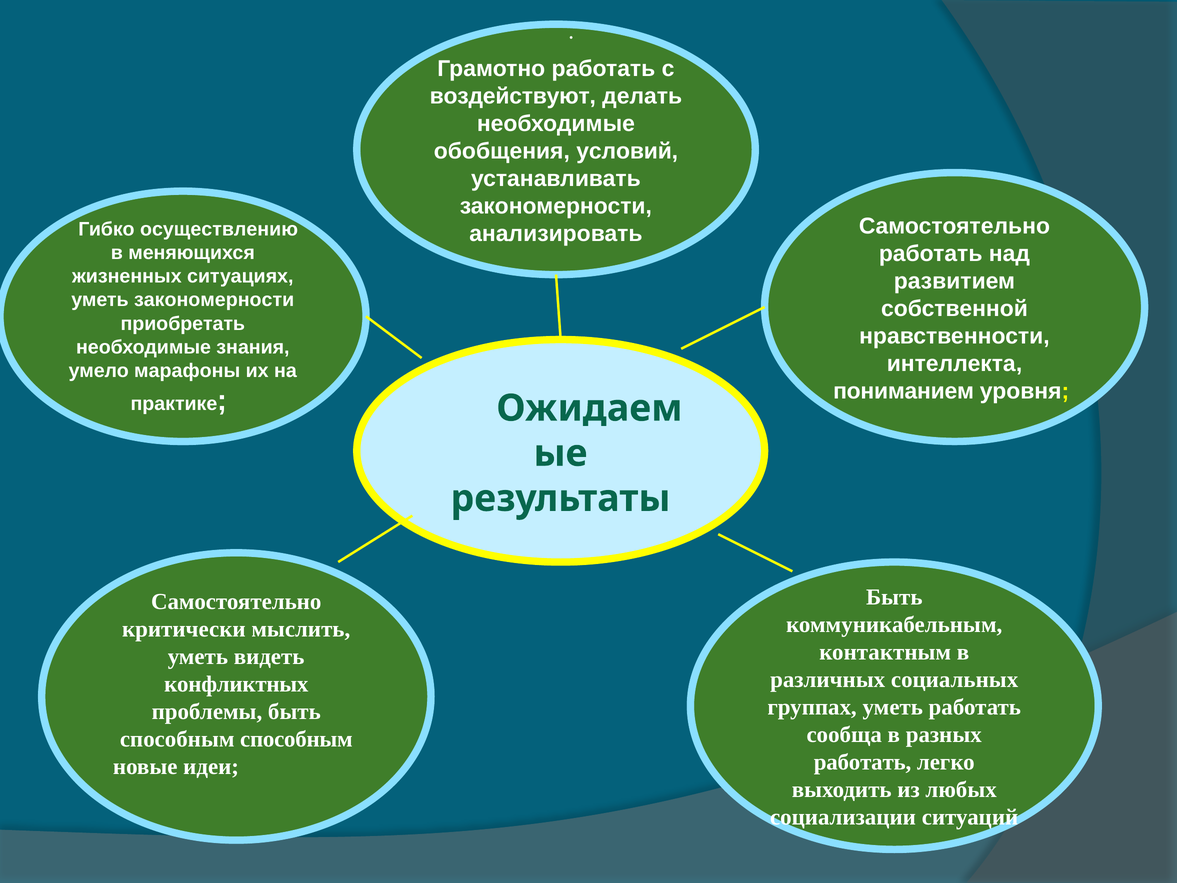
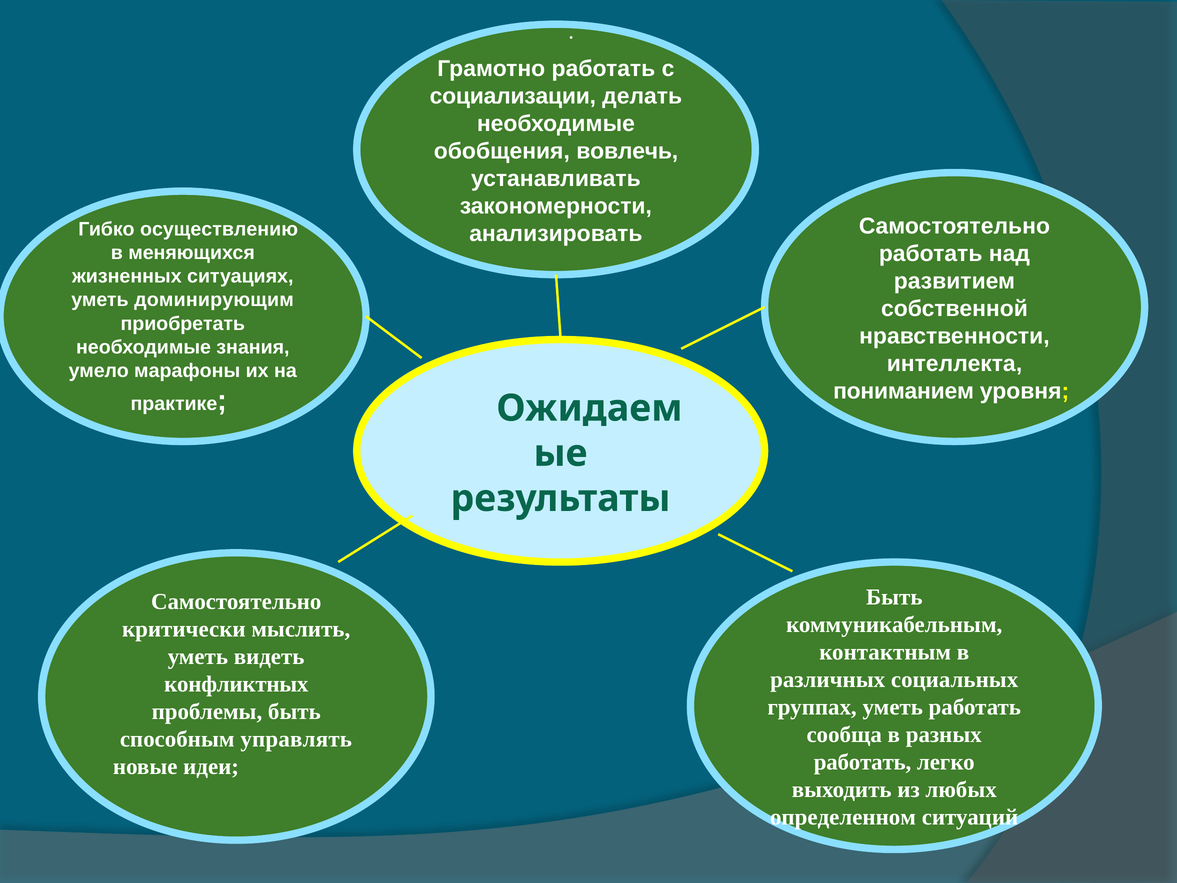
воздействуют: воздействуют -> социализации (513, 96)
условий: условий -> вовлечь (627, 151)
уметь закономерности: закономерности -> доминирующим (214, 300)
способным способным: способным -> управлять (296, 739)
социализации: социализации -> определенном (843, 817)
